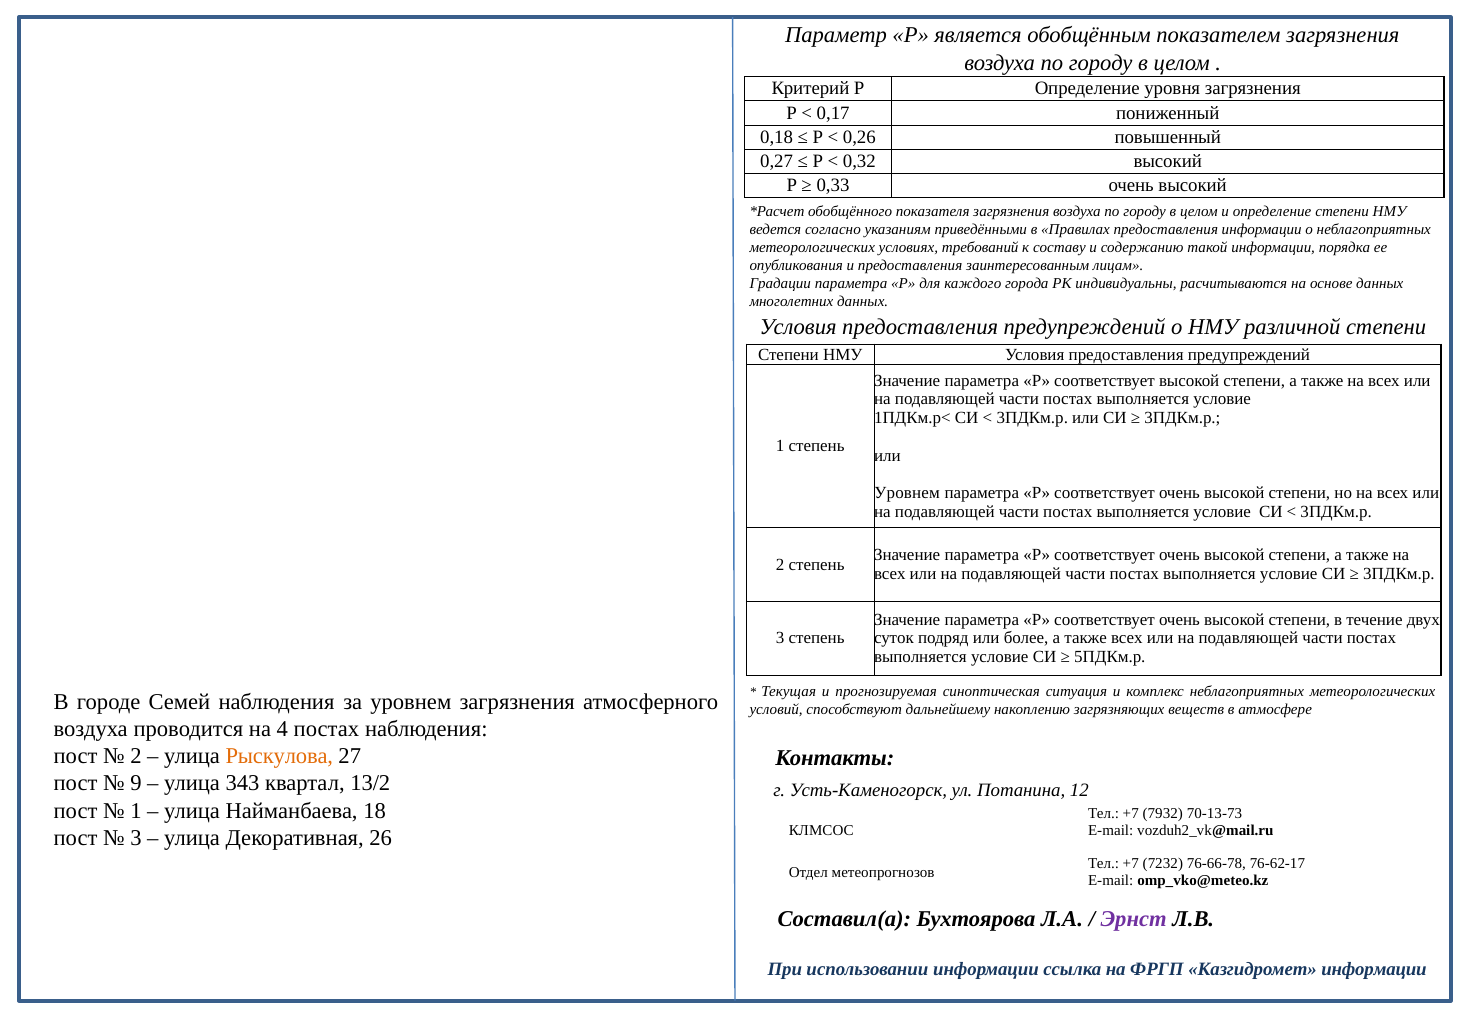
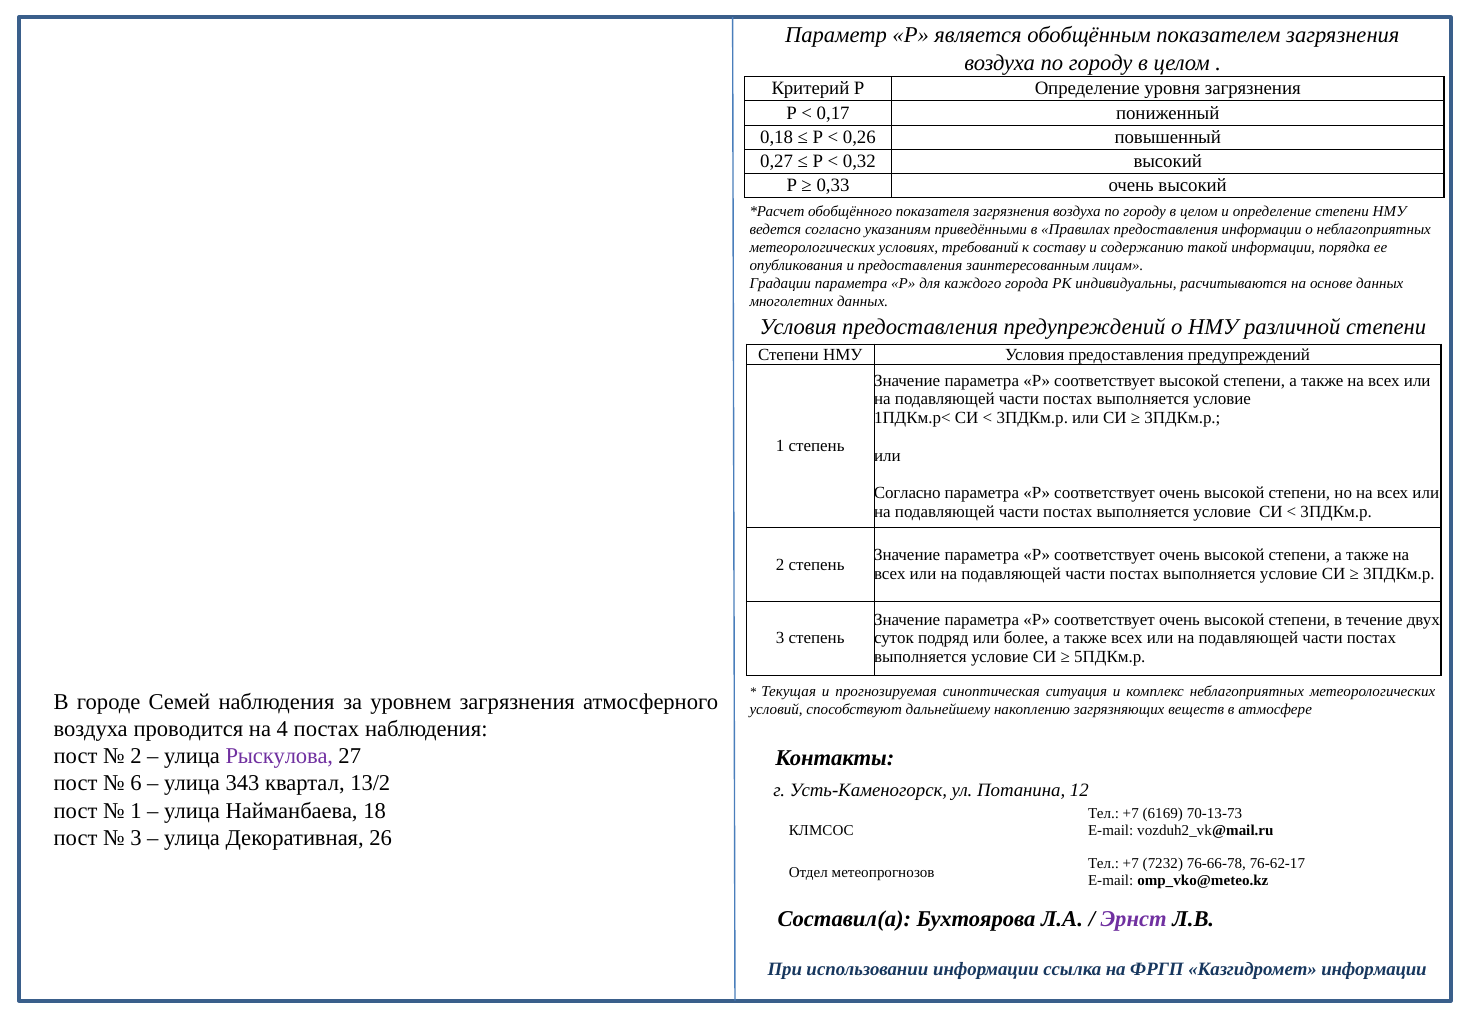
Уровнем: Уровнем -> Согласно (907, 493)
Рыскулова colour: orange -> purple (279, 756)
9: 9 -> 6 (136, 783)
7932: 7932 -> 6169 (1163, 814)
